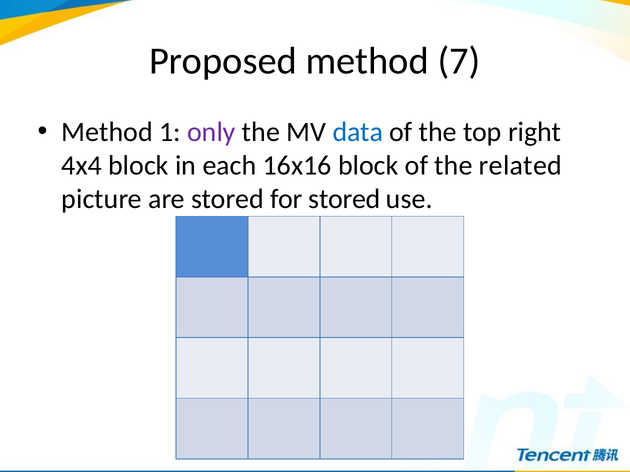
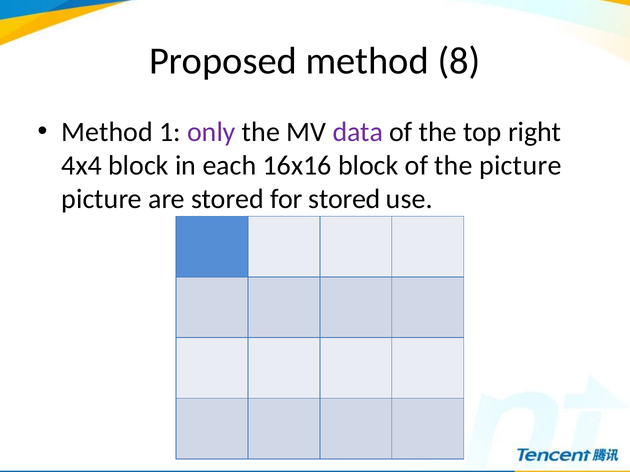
7: 7 -> 8 (459, 61)
data colour: blue -> purple (358, 132)
the related: related -> picture (520, 166)
